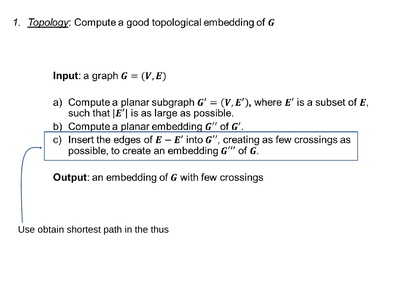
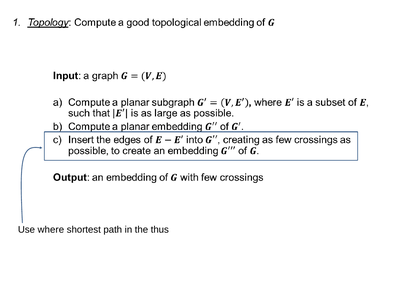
obtain: obtain -> where (51, 230)
